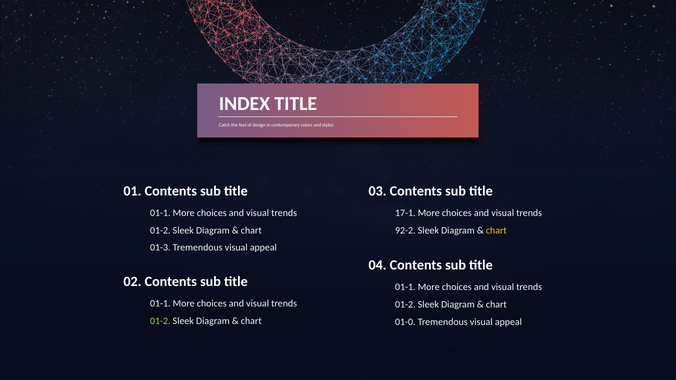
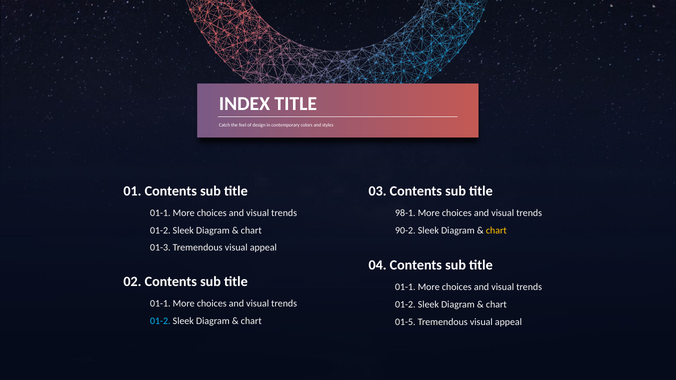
17-1: 17-1 -> 98-1 (405, 213)
92-2: 92-2 -> 90-2 (405, 231)
01-2 colour: light green -> light blue (160, 321)
01-0: 01-0 -> 01-5 (405, 322)
